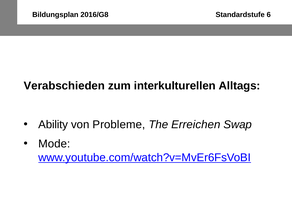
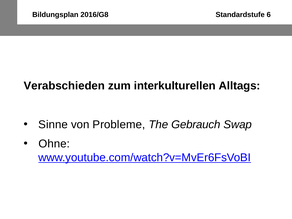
Ability: Ability -> Sinne (53, 124)
Erreichen: Erreichen -> Gebrauch (196, 124)
Mode: Mode -> Ohne (54, 144)
